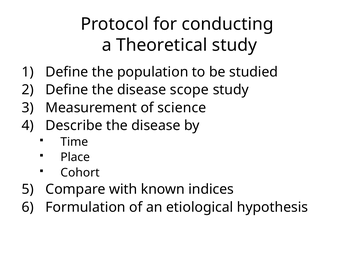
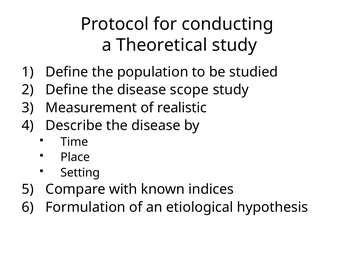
science: science -> realistic (182, 108)
Cohort: Cohort -> Setting (80, 173)
